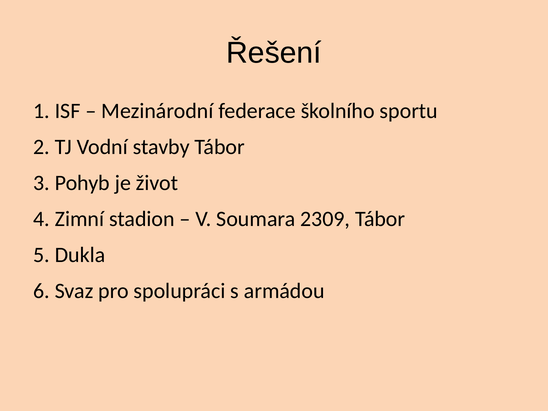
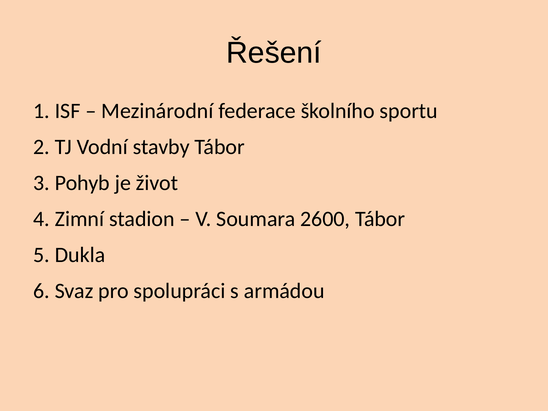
2309: 2309 -> 2600 (325, 219)
